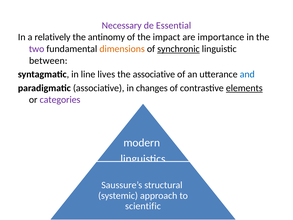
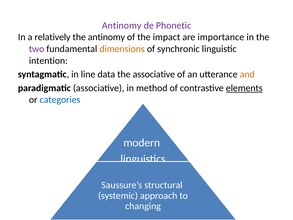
Necessary: Necessary -> Antinomy (122, 25)
Essential: Essential -> Phonetic (174, 25)
synchronic underline: present -> none (178, 49)
between: between -> intention (48, 61)
lives: lives -> data (106, 74)
and colour: blue -> orange (247, 74)
changes: changes -> method (152, 88)
categories colour: purple -> blue (60, 100)
scientific: scientific -> changing (143, 206)
